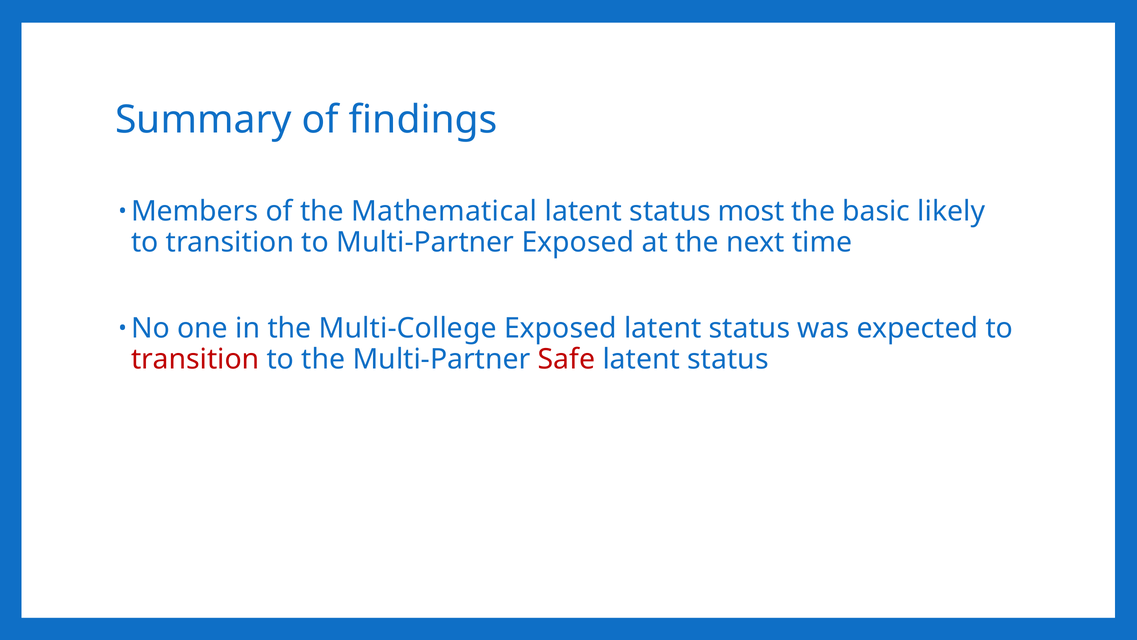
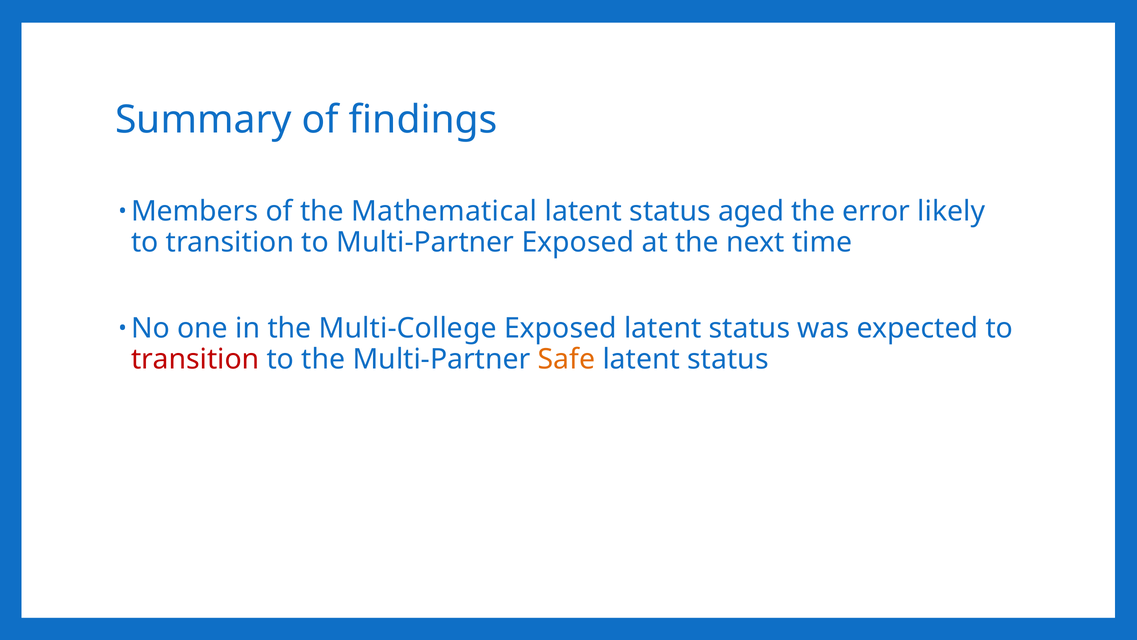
most: most -> aged (751, 211)
basic: basic -> error (876, 211)
Safe colour: red -> orange (566, 359)
